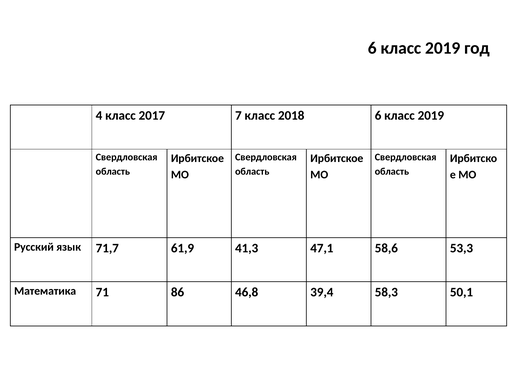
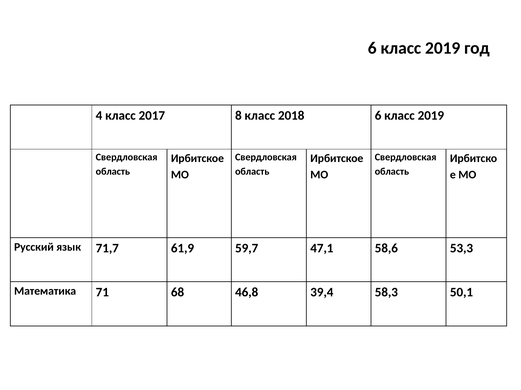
7: 7 -> 8 (238, 116)
41,3: 41,3 -> 59,7 (247, 249)
86: 86 -> 68 (178, 293)
